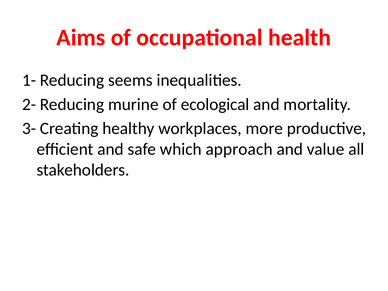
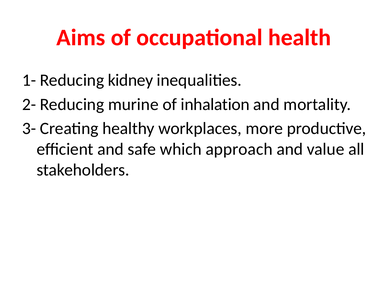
seems: seems -> kidney (130, 80)
ecological: ecological -> inhalation (215, 104)
